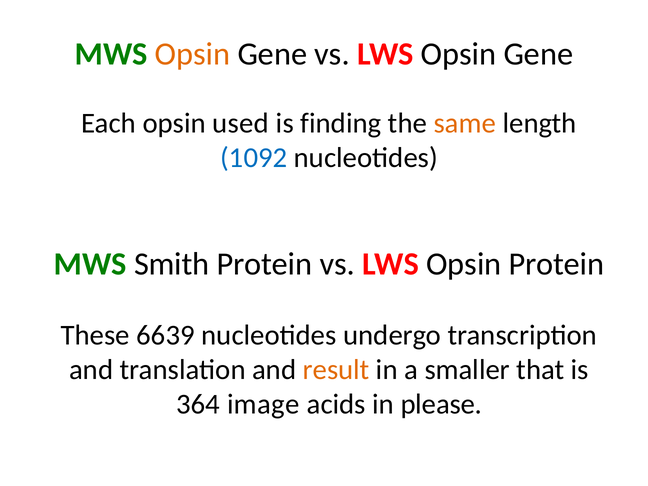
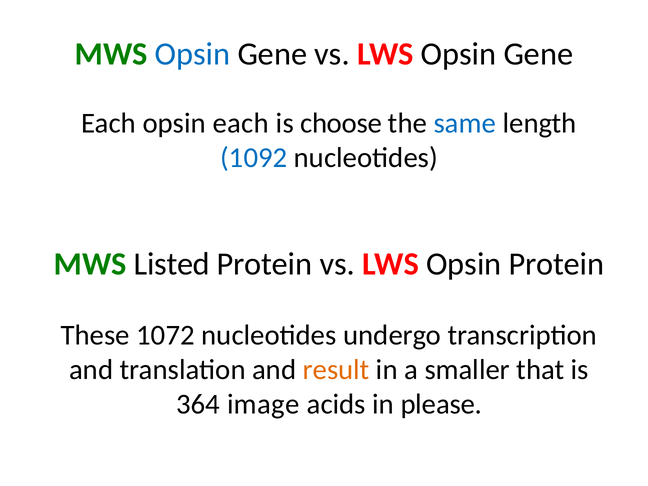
Opsin colour: orange -> blue (193, 54)
opsin used: used -> each (241, 123)
finding: finding -> choose (341, 123)
same colour: orange -> blue (465, 123)
Smith: Smith -> Listed (172, 264)
6639: 6639 -> 1072 (165, 335)
